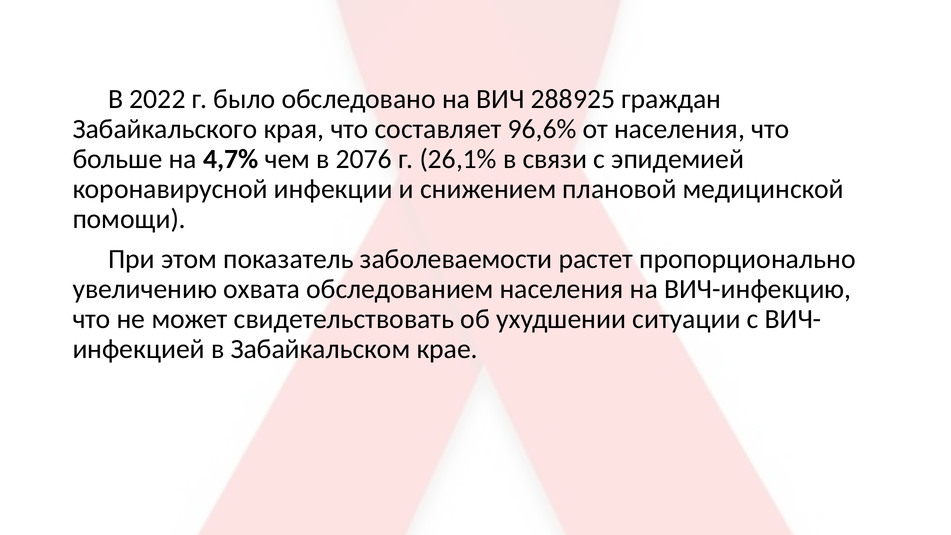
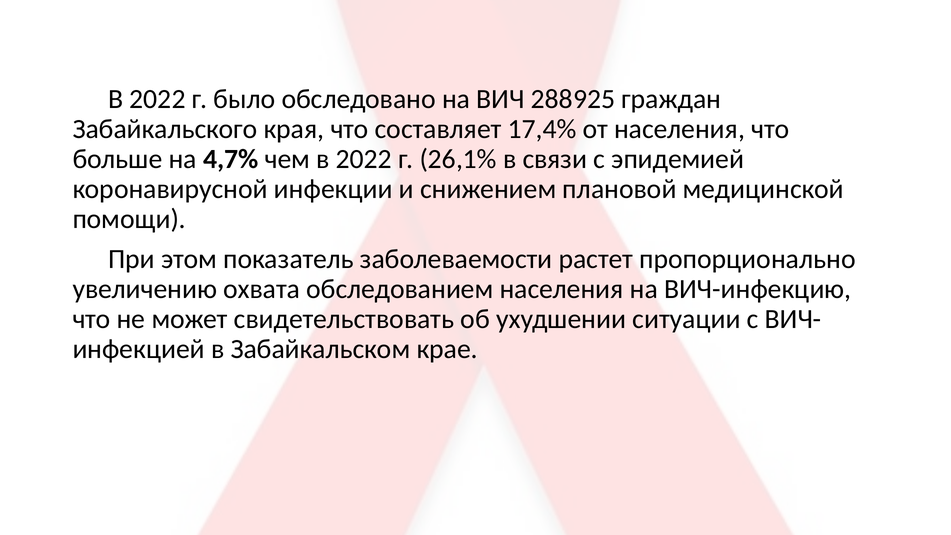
96,6%: 96,6% -> 17,4% (542, 129)
чем в 2076: 2076 -> 2022 (364, 159)
